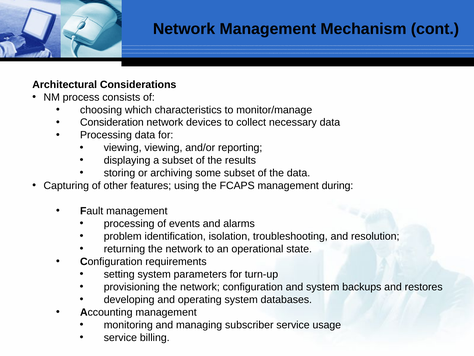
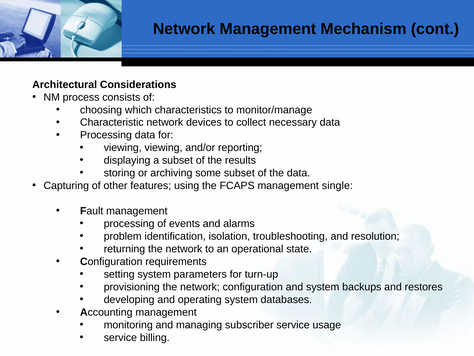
Consideration: Consideration -> Characteristic (112, 122)
during: during -> single (337, 186)
